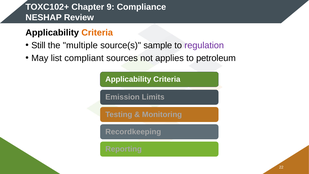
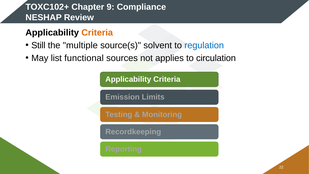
sample: sample -> solvent (158, 45)
regulation colour: purple -> blue (204, 45)
compliant: compliant -> functional (84, 58)
petroleum: petroleum -> circulation (216, 58)
